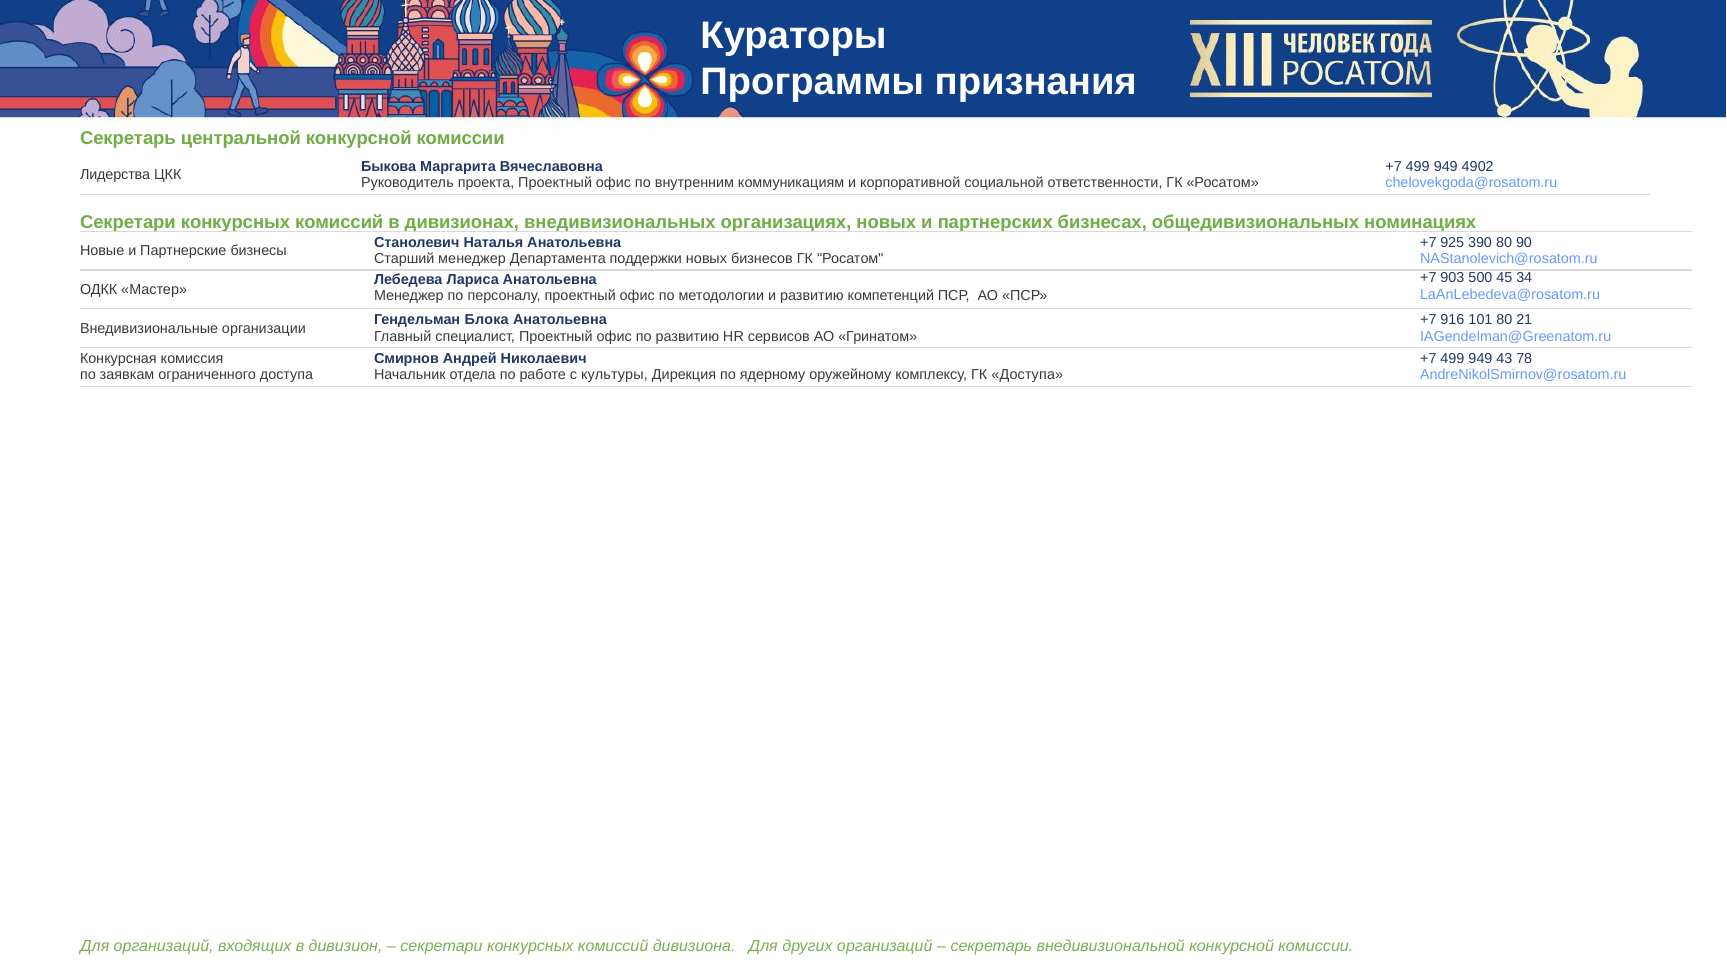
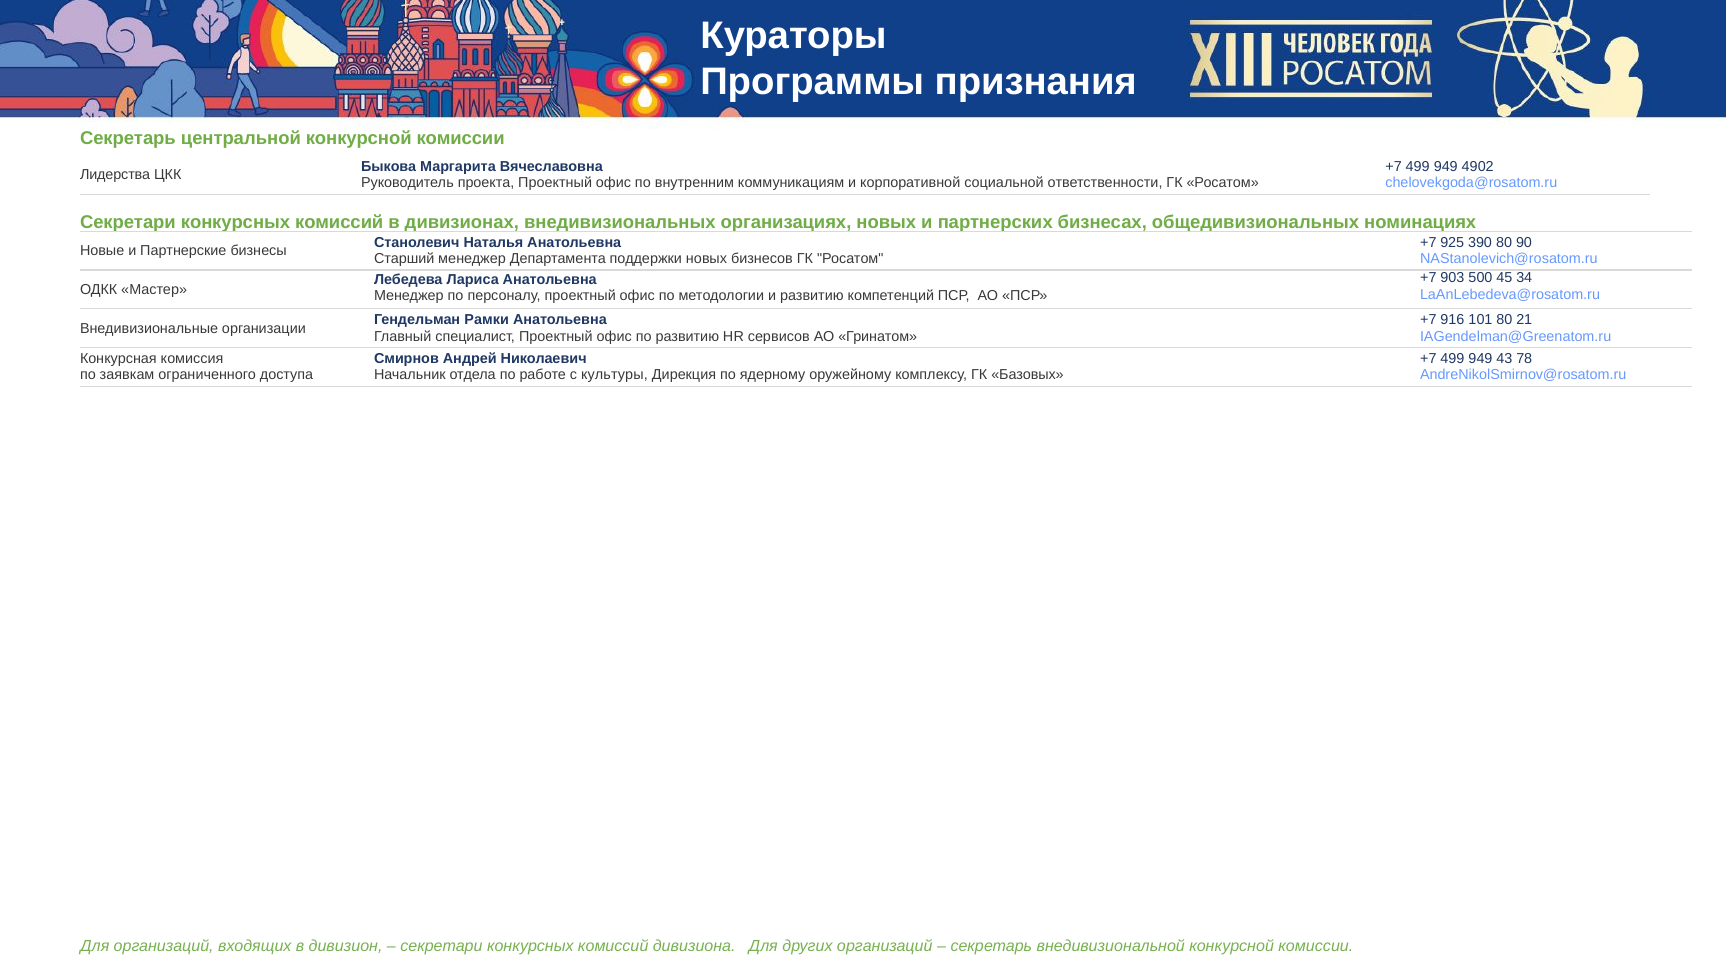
Блока: Блока -> Рамки (487, 320)
ГК Доступа: Доступа -> Базовых (1027, 375)
